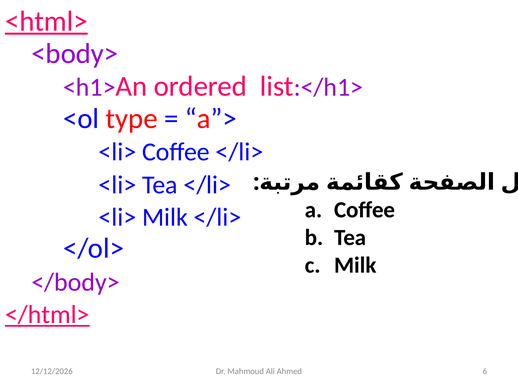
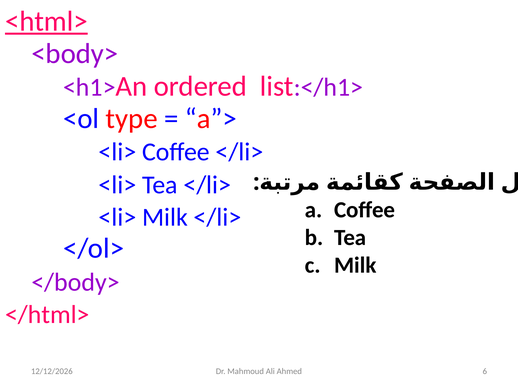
</html> underline: present -> none (47, 314)
